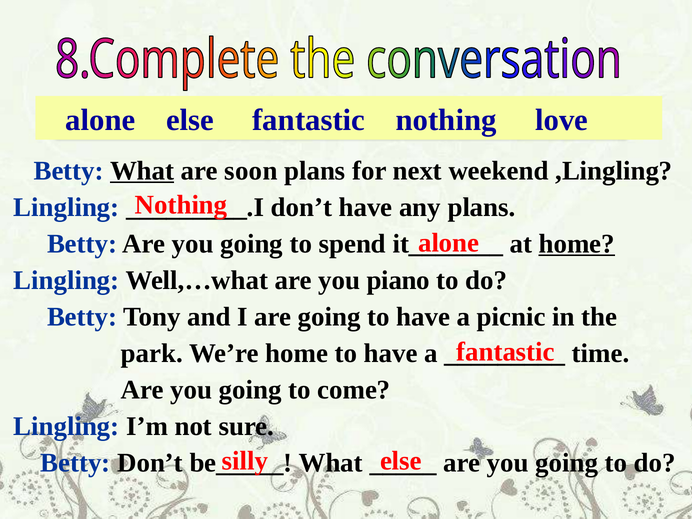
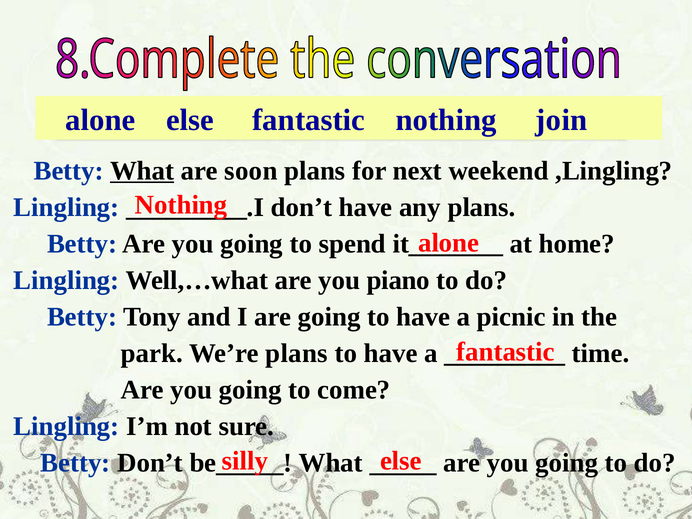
love: love -> join (561, 120)
home underline: present -> none (577, 244)
We’re home: home -> plans (297, 353)
